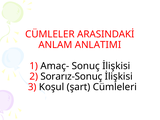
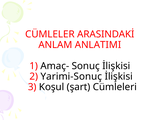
Sorarız-Sonuç: Sorarız-Sonuç -> Yarimi-Sonuç (71, 76)
